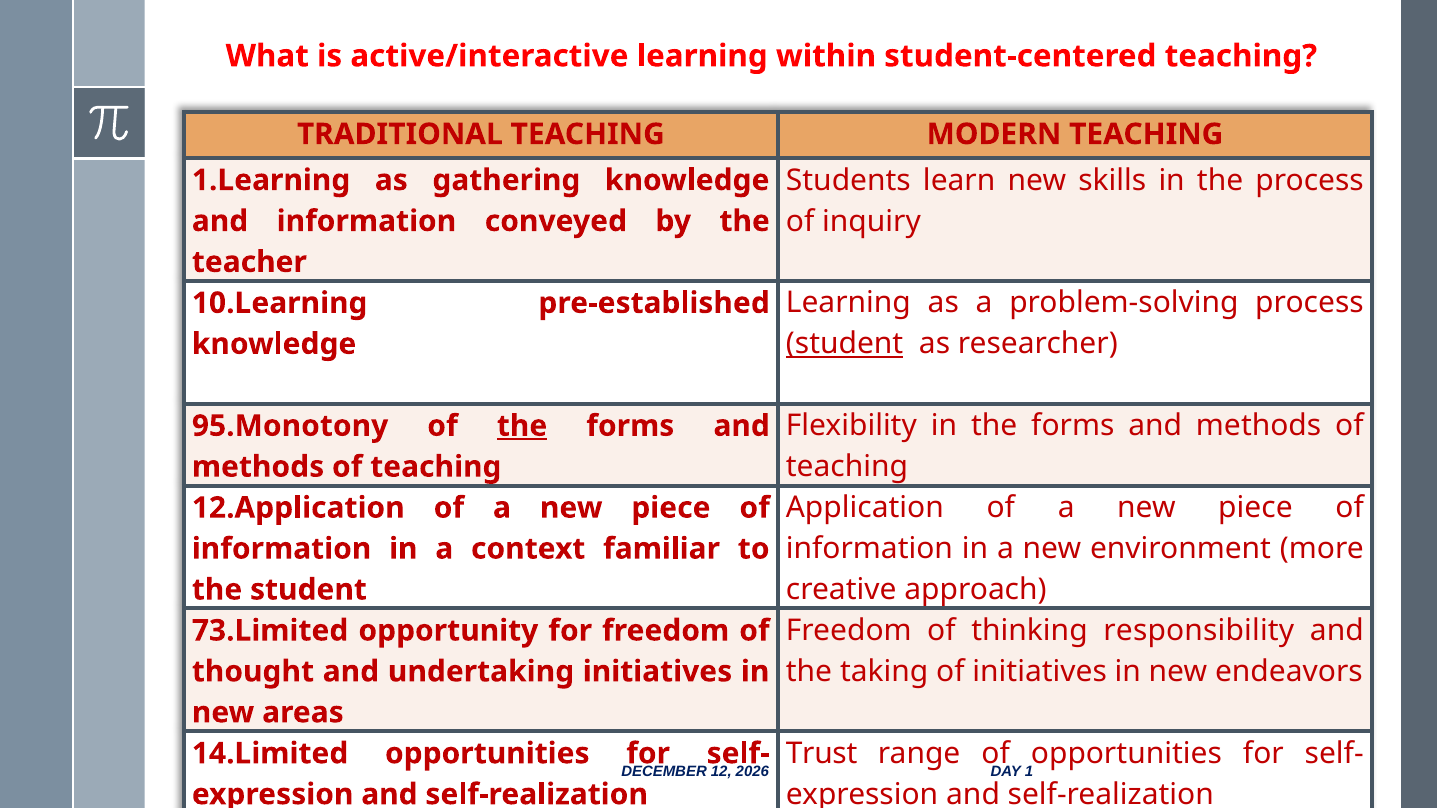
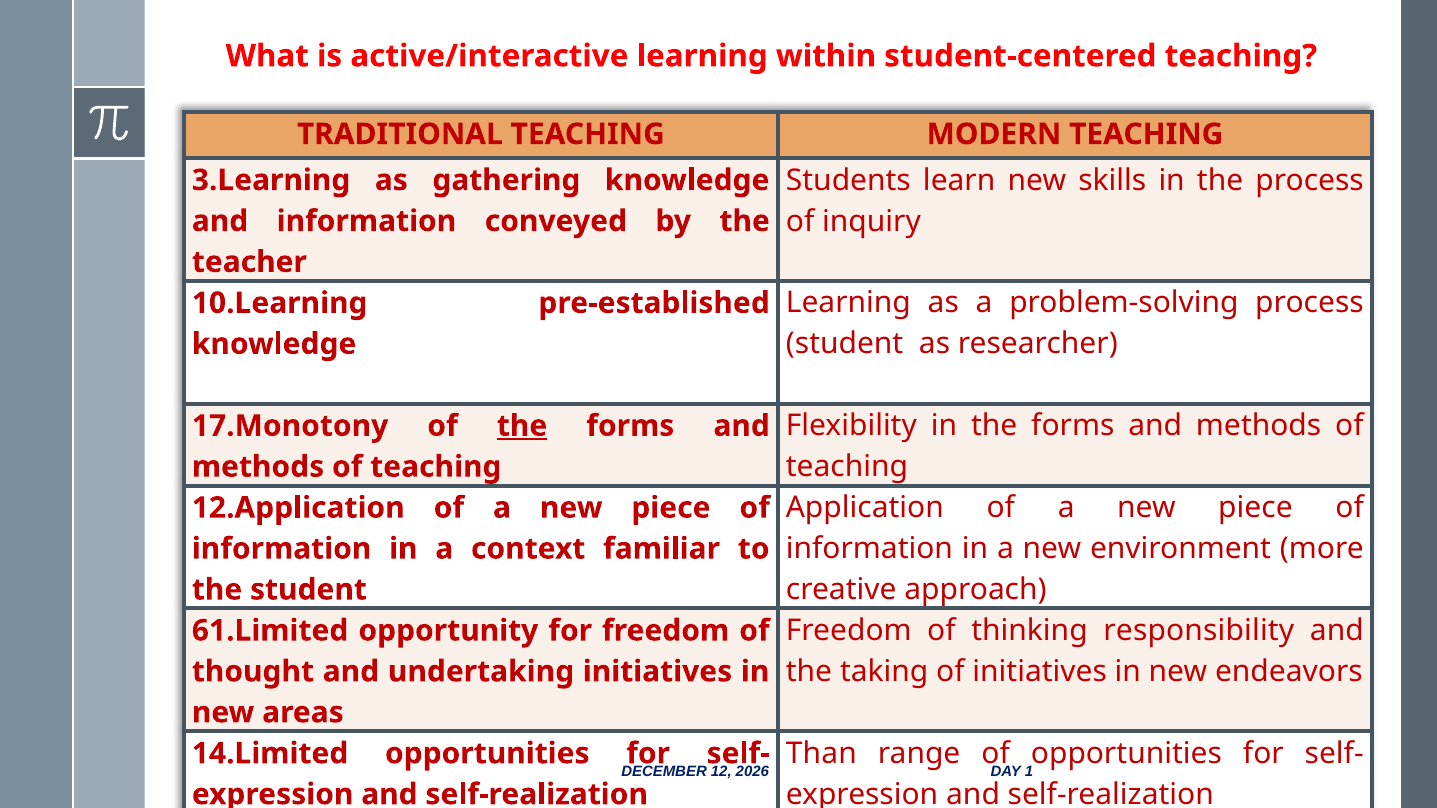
1.Learning: 1.Learning -> 3.Learning (271, 180)
student underline: present -> none (845, 344)
95.Monotony: 95.Monotony -> 17.Monotony (290, 426)
73.Limited: 73.Limited -> 61.Limited (270, 631)
Trust: Trust -> Than (821, 754)
